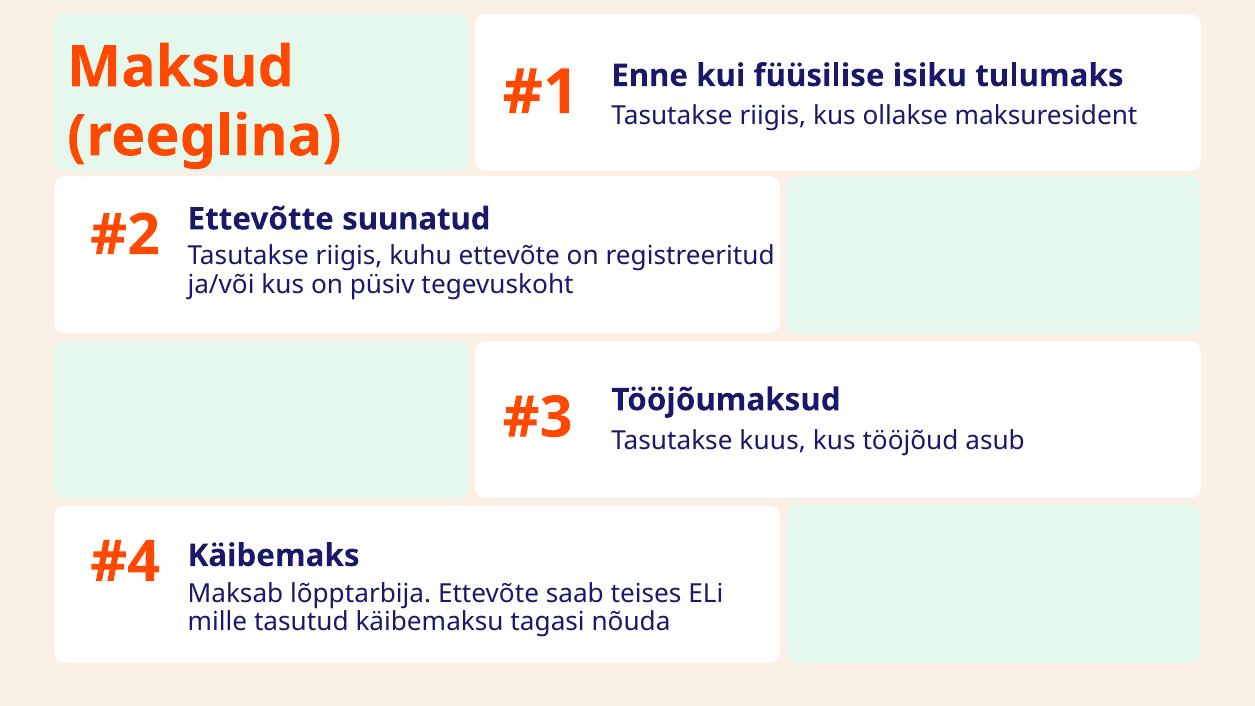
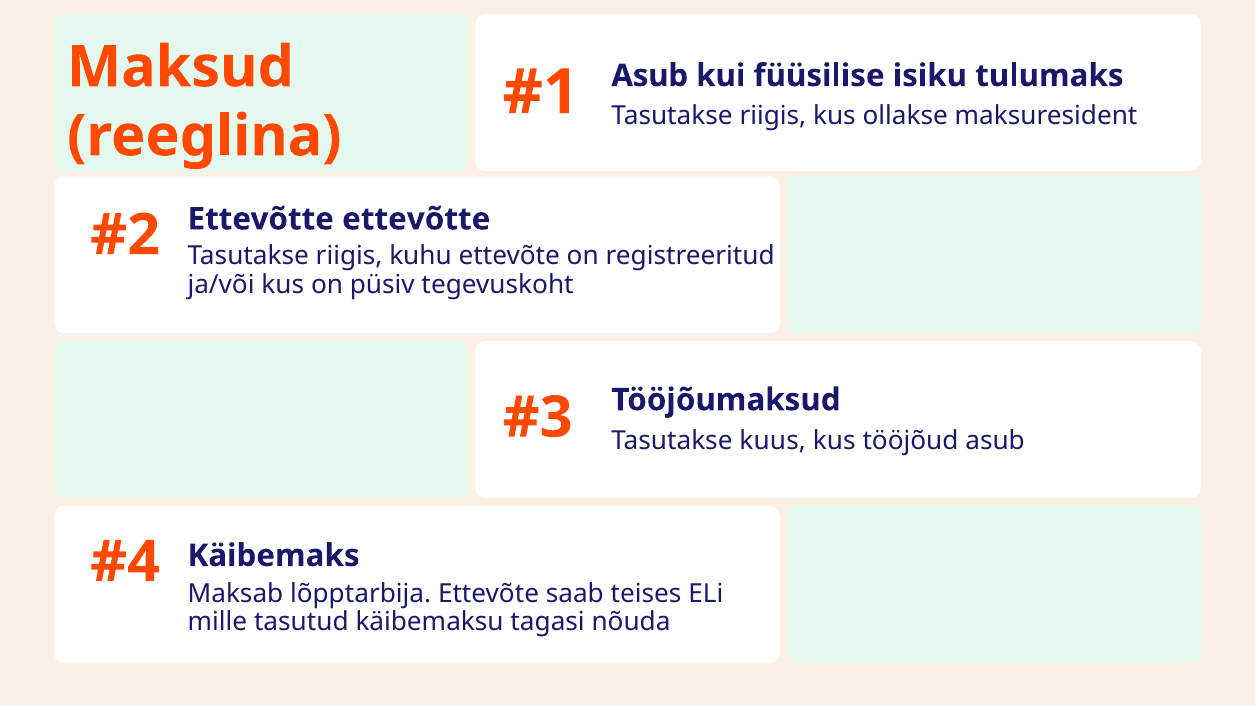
Enne: Enne -> Asub (650, 76)
Ettevõtte suunatud: suunatud -> ettevõtte (416, 219)
